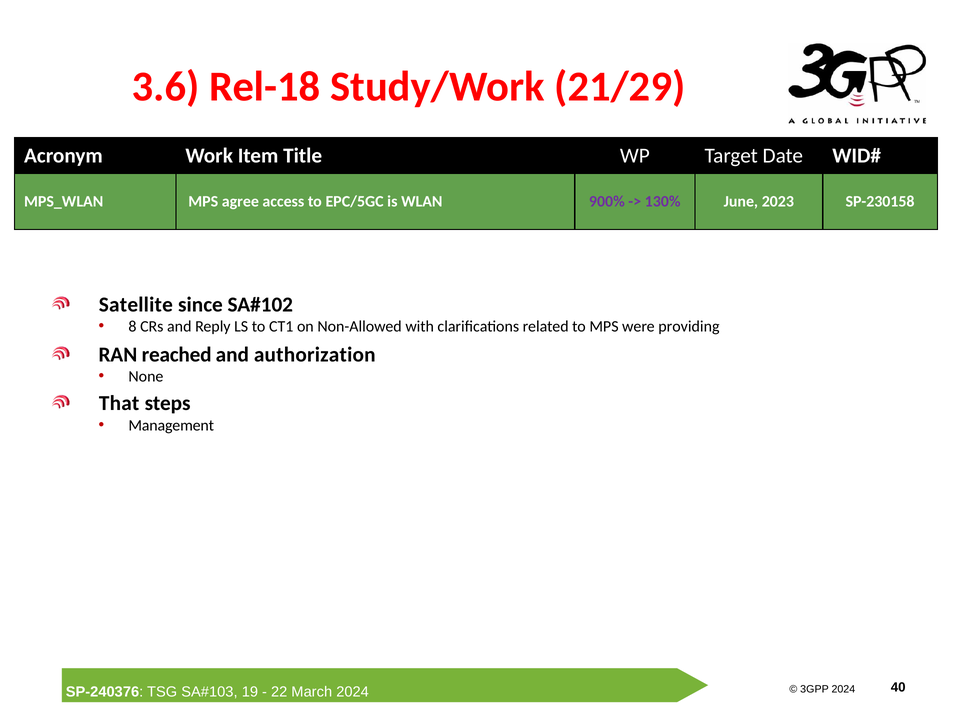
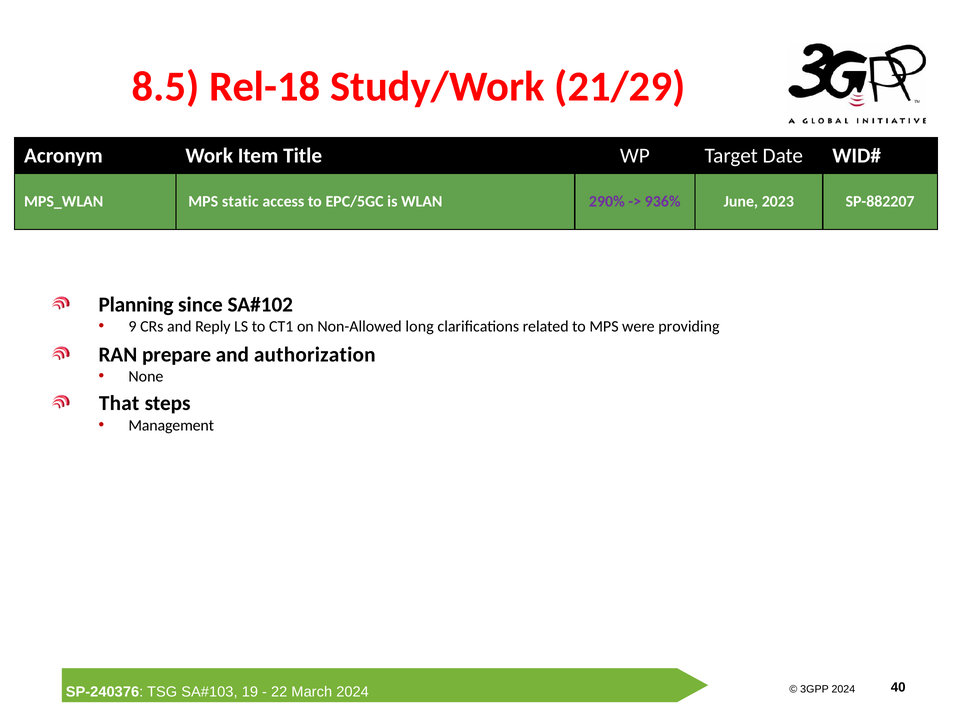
3.6: 3.6 -> 8.5 (166, 87)
agree: agree -> static (240, 201)
900%: 900% -> 290% (607, 201)
130%: 130% -> 936% (663, 201)
SP-230158: SP-230158 -> SP-882207 (880, 201)
Satellite: Satellite -> Planning (136, 304)
8: 8 -> 9 (133, 326)
with: with -> long (420, 326)
reached: reached -> prepare (177, 354)
